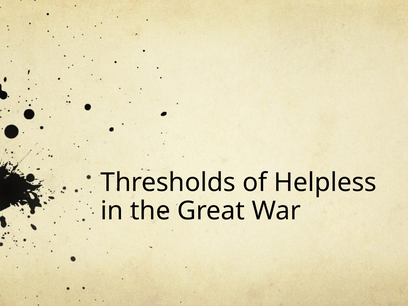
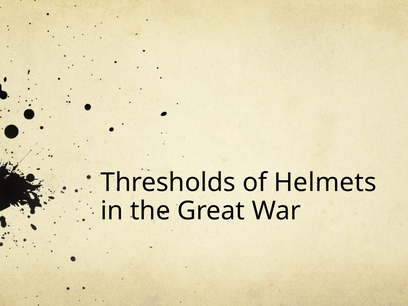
Helpless: Helpless -> Helmets (325, 183)
